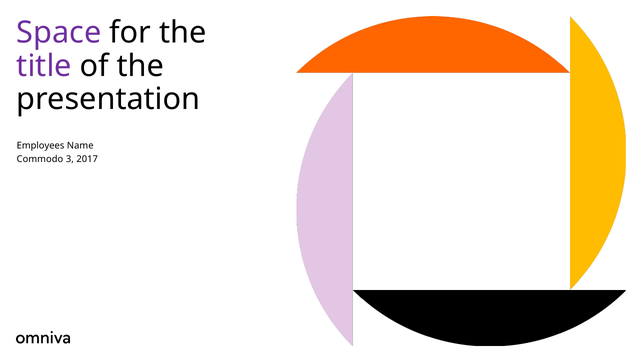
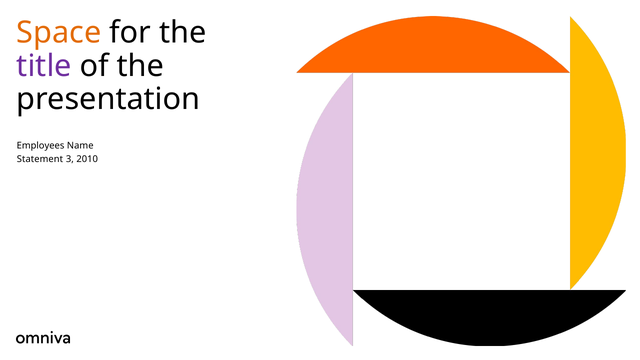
Space colour: purple -> orange (59, 33)
Commodo: Commodo -> Statement (40, 159)
2017: 2017 -> 2010 (87, 159)
